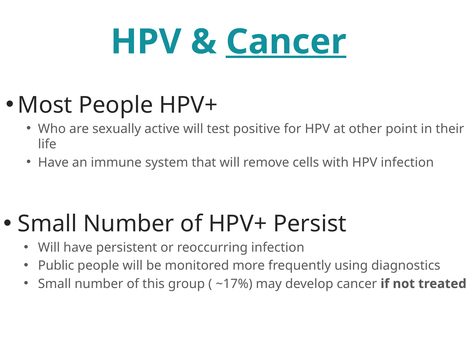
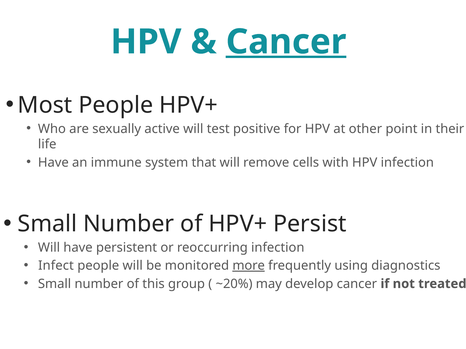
Public: Public -> Infect (56, 266)
more underline: none -> present (249, 266)
~17%: ~17% -> ~20% (234, 284)
